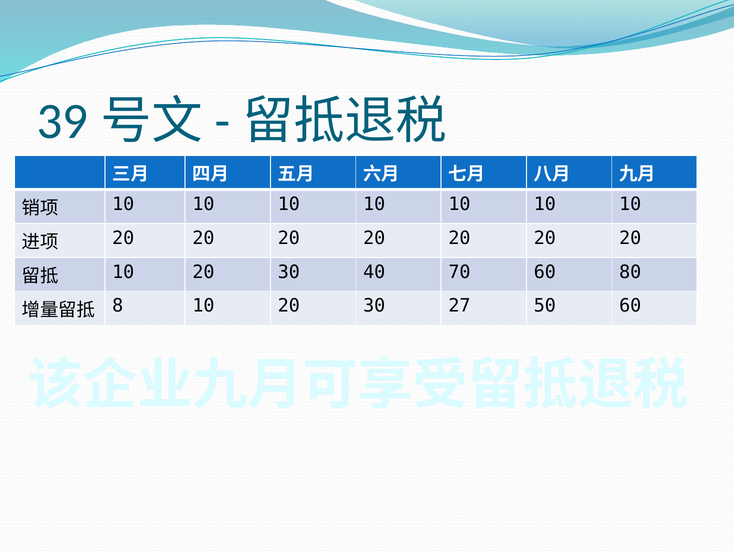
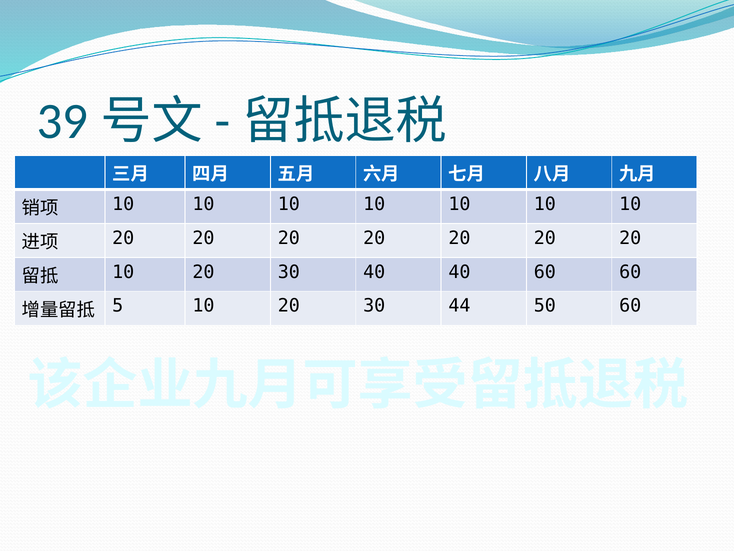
40 70: 70 -> 40 (460, 272)
60 80: 80 -> 60 (630, 272)
8: 8 -> 5 (118, 306)
27: 27 -> 44 (460, 306)
